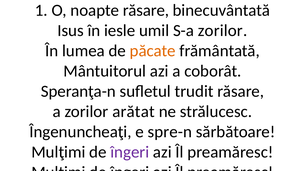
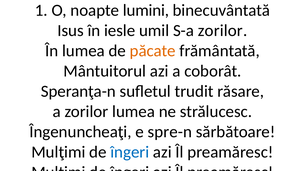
noapte răsare: răsare -> lumini (146, 10)
zorilor arătat: arătat -> lumea (134, 112)
îngeri colour: purple -> blue (130, 153)
